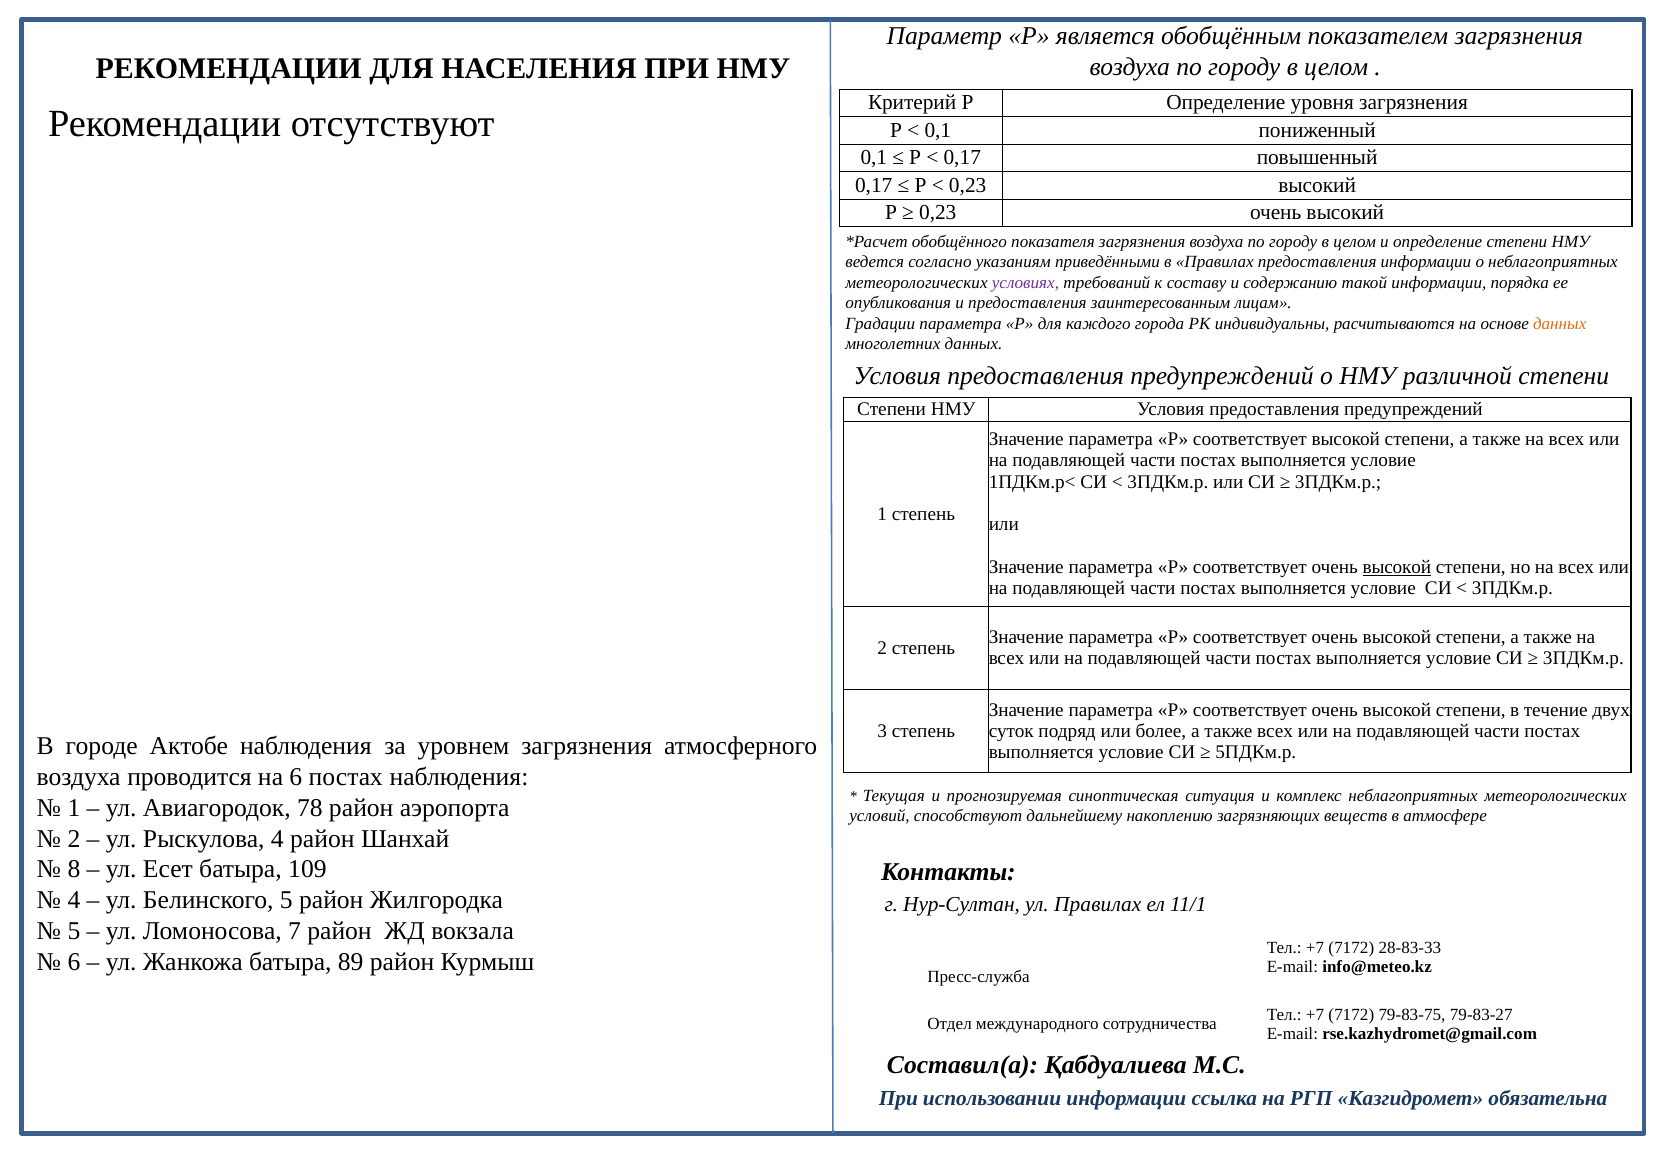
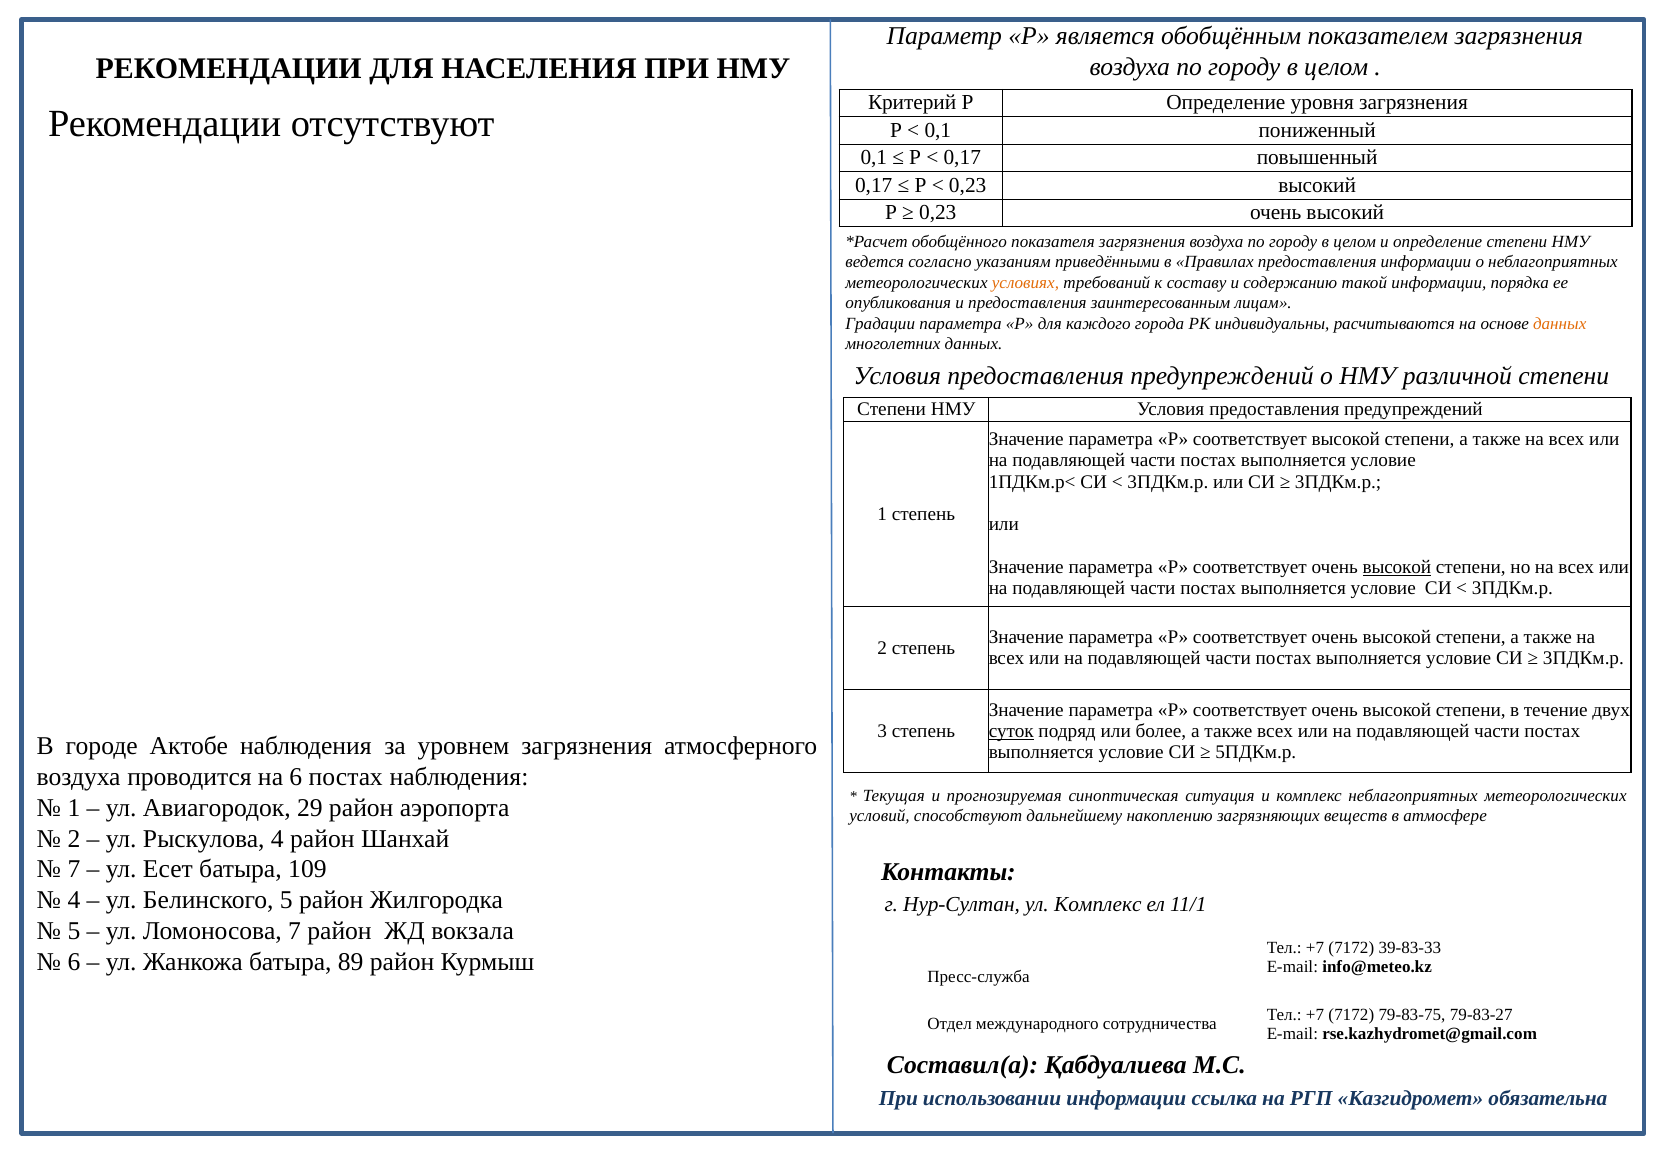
условиях colour: purple -> orange (1025, 283)
суток underline: none -> present (1011, 731)
78: 78 -> 29 (310, 808)
8: 8 -> 7 (74, 870)
ул Правилах: Правилах -> Комплекс (1098, 905)
28-83-33: 28-83-33 -> 39-83-33 (1410, 949)
